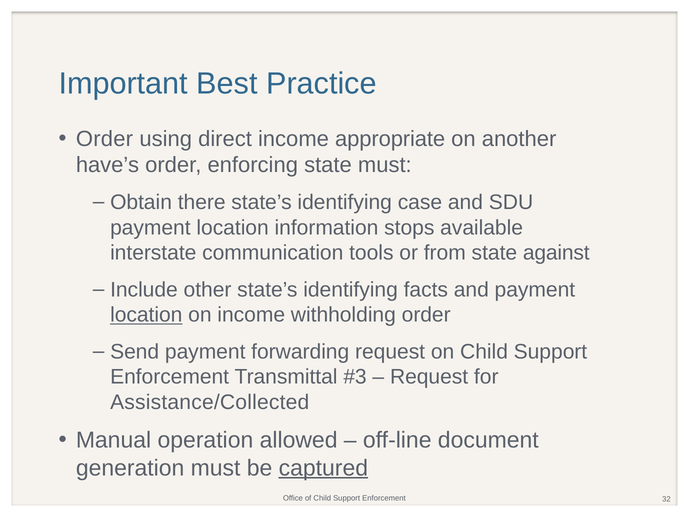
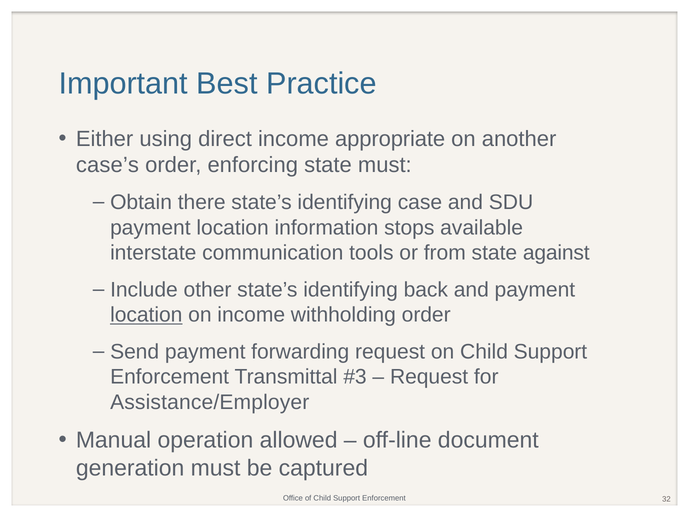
Order: Order -> Either (105, 139)
have’s: have’s -> case’s (107, 165)
facts: facts -> back (426, 290)
Assistance/Collected: Assistance/Collected -> Assistance/Employer (210, 402)
captured underline: present -> none (323, 468)
